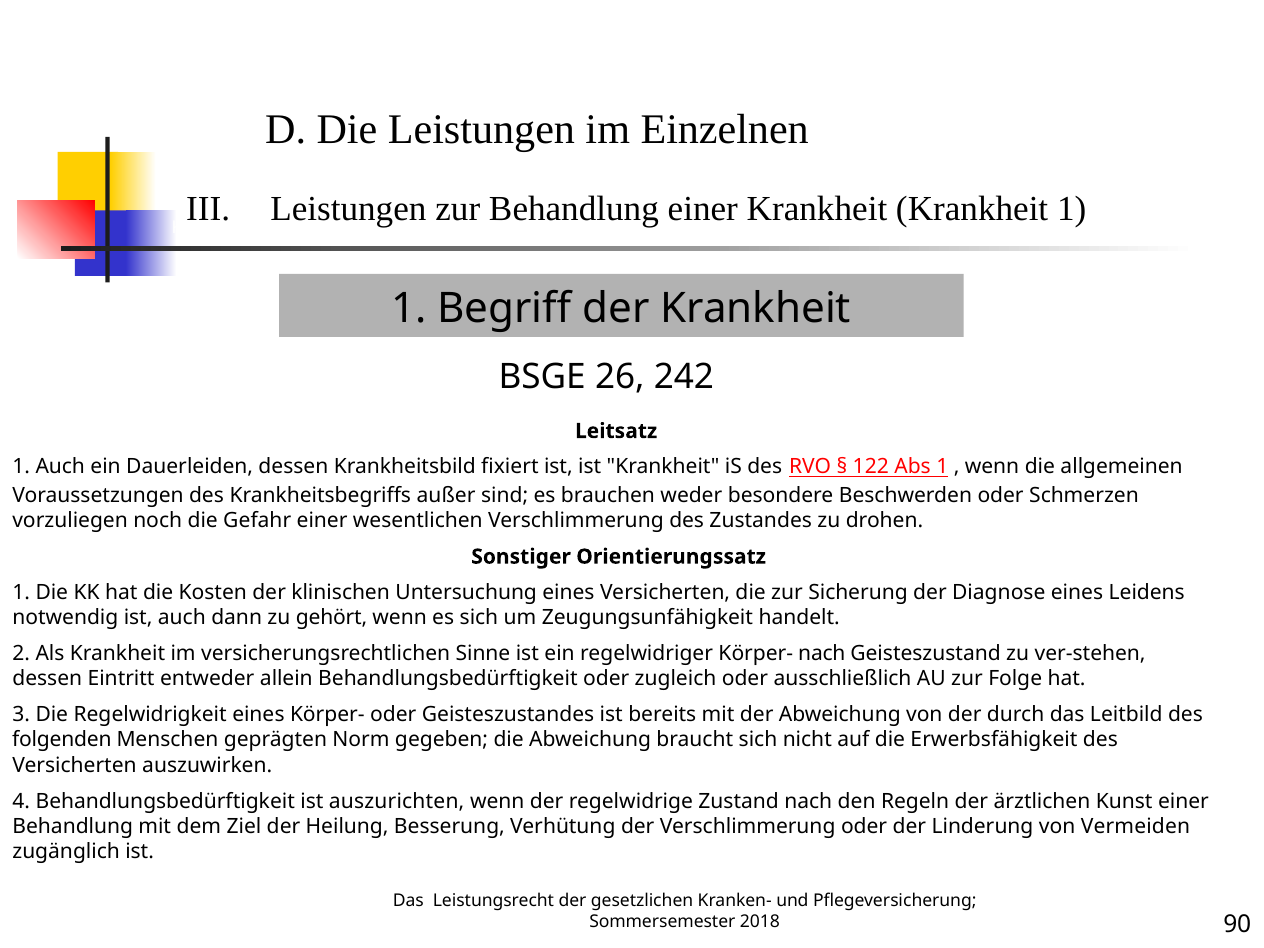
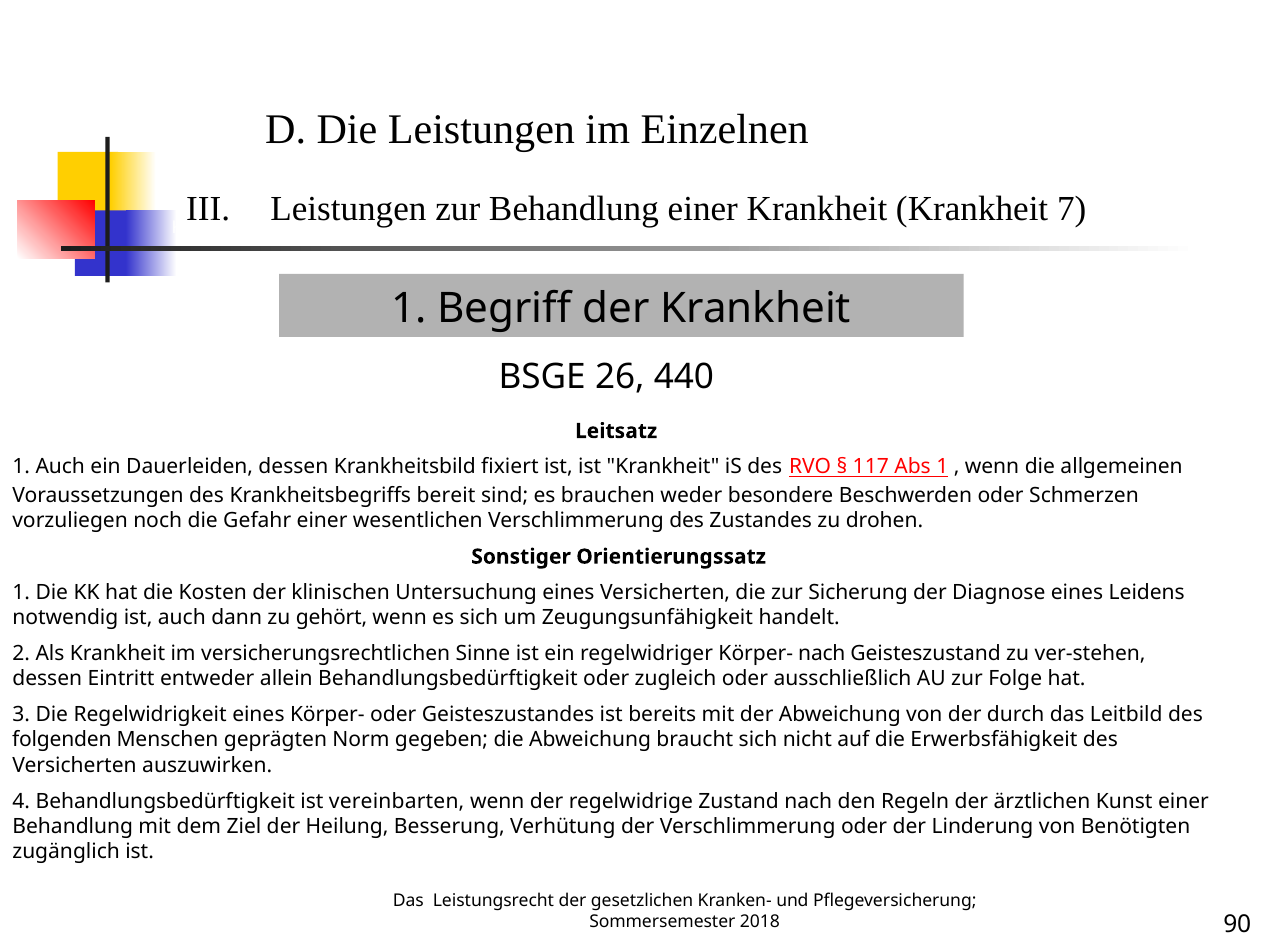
Krankheit 1: 1 -> 7 (1072, 209)
242: 242 -> 440 (684, 377)
122: 122 -> 117 (871, 467)
außer: außer -> bereit (446, 496)
auszurichten: auszurichten -> vereinbarten (397, 801)
Vermeiden: Vermeiden -> Benötigten (1136, 826)
